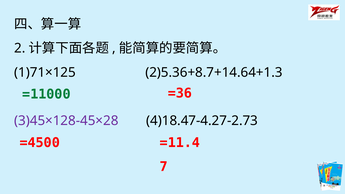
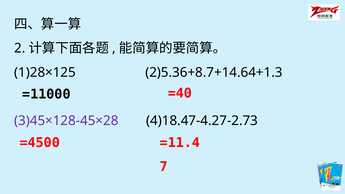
1)71×125: 1)71×125 -> 1)28×125 (45, 72)
=36: =36 -> =40 (180, 93)
=11000 colour: green -> black (46, 94)
